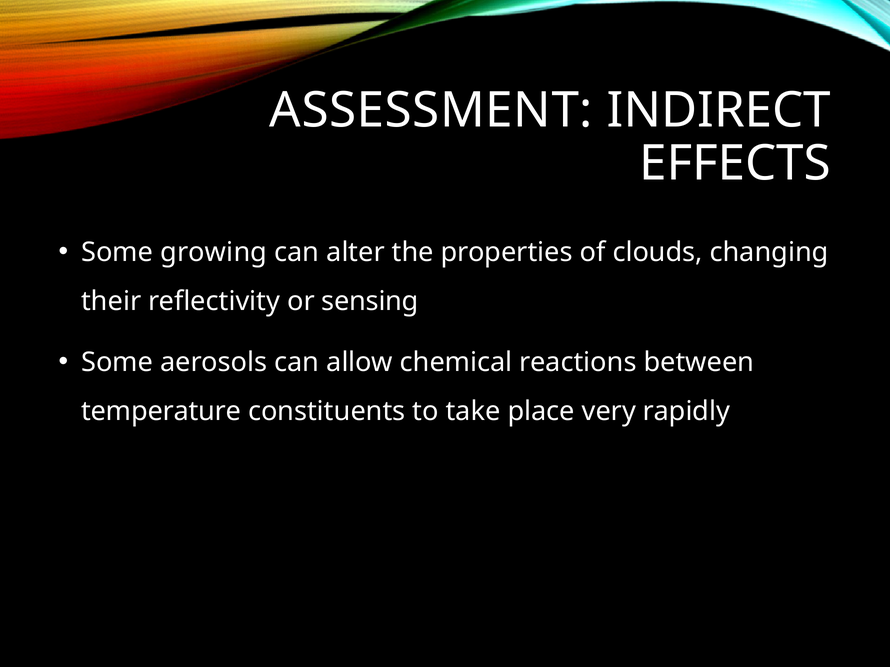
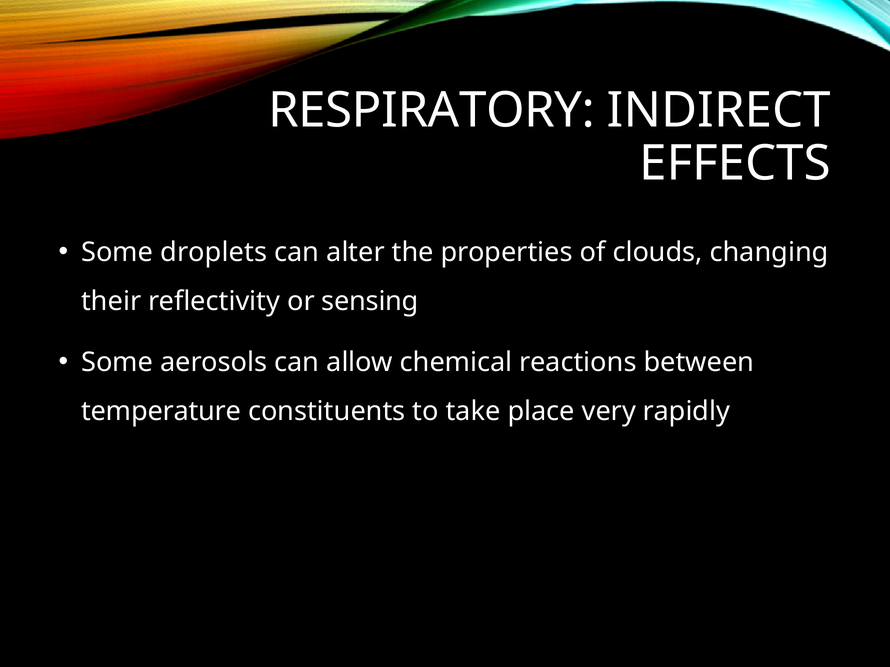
ASSESSMENT: ASSESSMENT -> RESPIRATORY (432, 110)
growing: growing -> droplets (214, 253)
